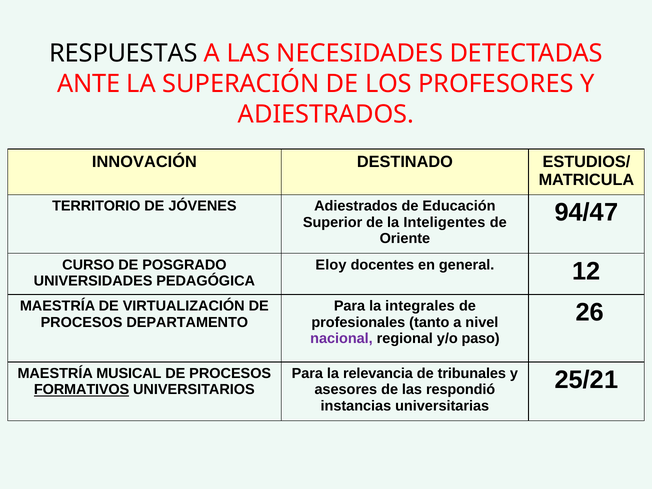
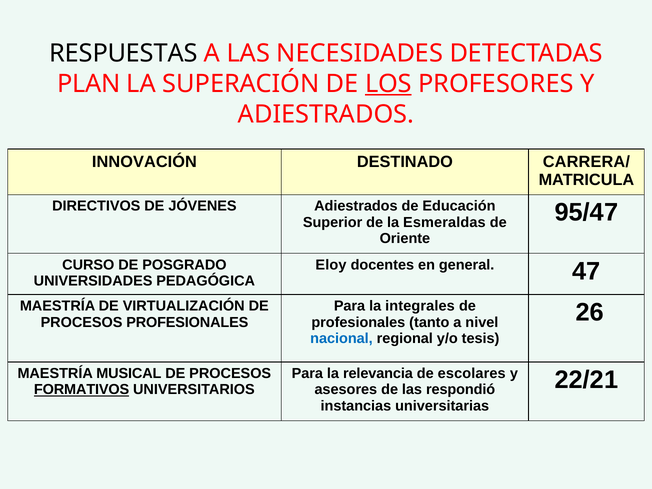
ANTE: ANTE -> PLAN (89, 84)
LOS underline: none -> present (388, 84)
ESTUDIOS/: ESTUDIOS/ -> CARRERA/ (586, 162)
TERRITORIO: TERRITORIO -> DIRECTIVOS (96, 206)
94/47: 94/47 -> 95/47 (586, 212)
Inteligentes: Inteligentes -> Esmeraldas (444, 222)
12: 12 -> 47 (586, 271)
PROCESOS DEPARTAMENTO: DEPARTAMENTO -> PROFESIONALES (187, 322)
nacional colour: purple -> blue (341, 338)
paso: paso -> tesis (481, 338)
tribunales: tribunales -> escolares (472, 374)
25/21: 25/21 -> 22/21 (586, 380)
